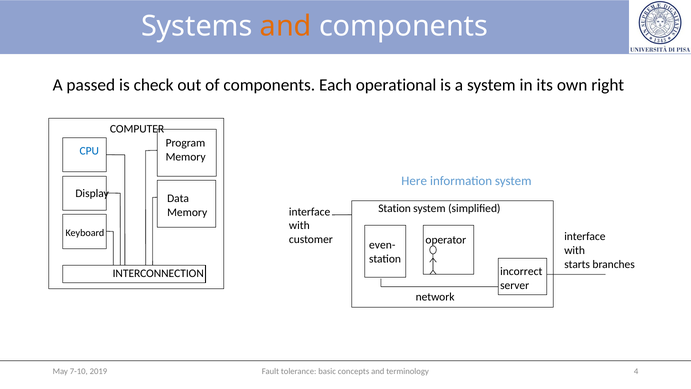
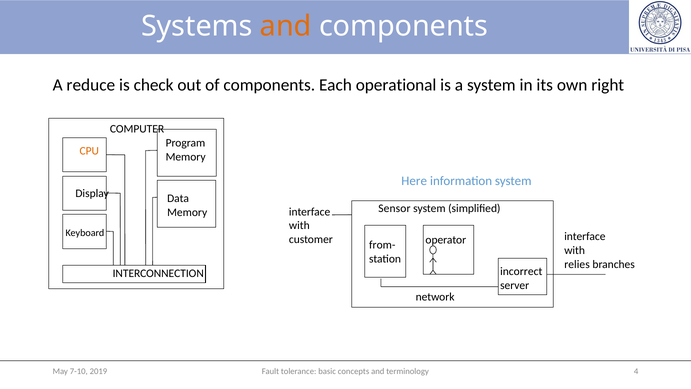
passed: passed -> reduce (91, 85)
CPU colour: blue -> orange (89, 151)
Station: Station -> Sensor (394, 208)
even-: even- -> from- (382, 245)
starts: starts -> relies (577, 264)
